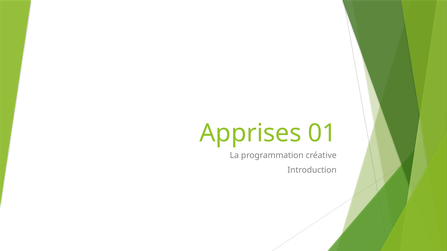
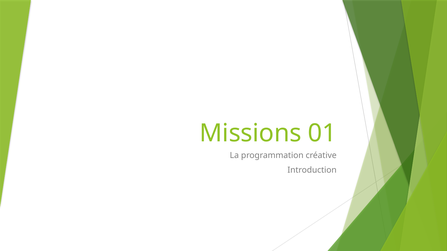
Apprises: Apprises -> Missions (251, 133)
